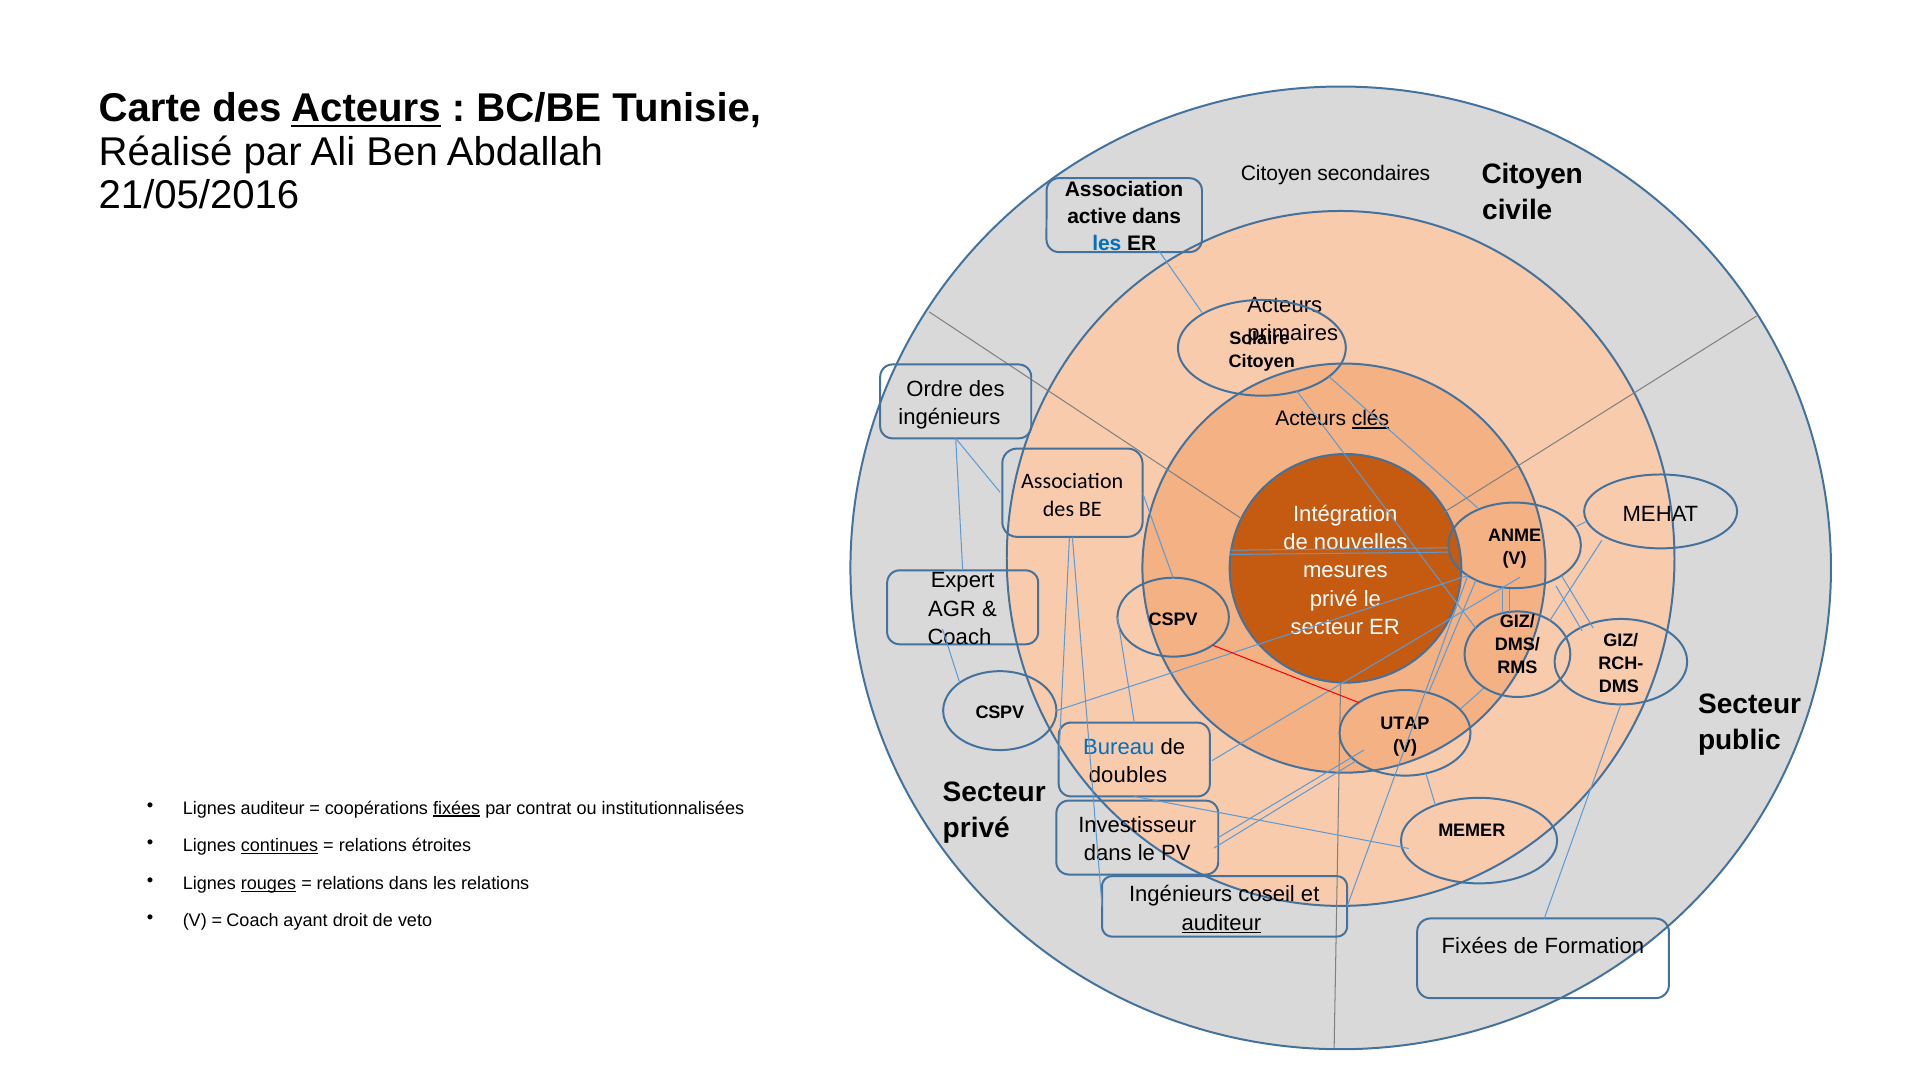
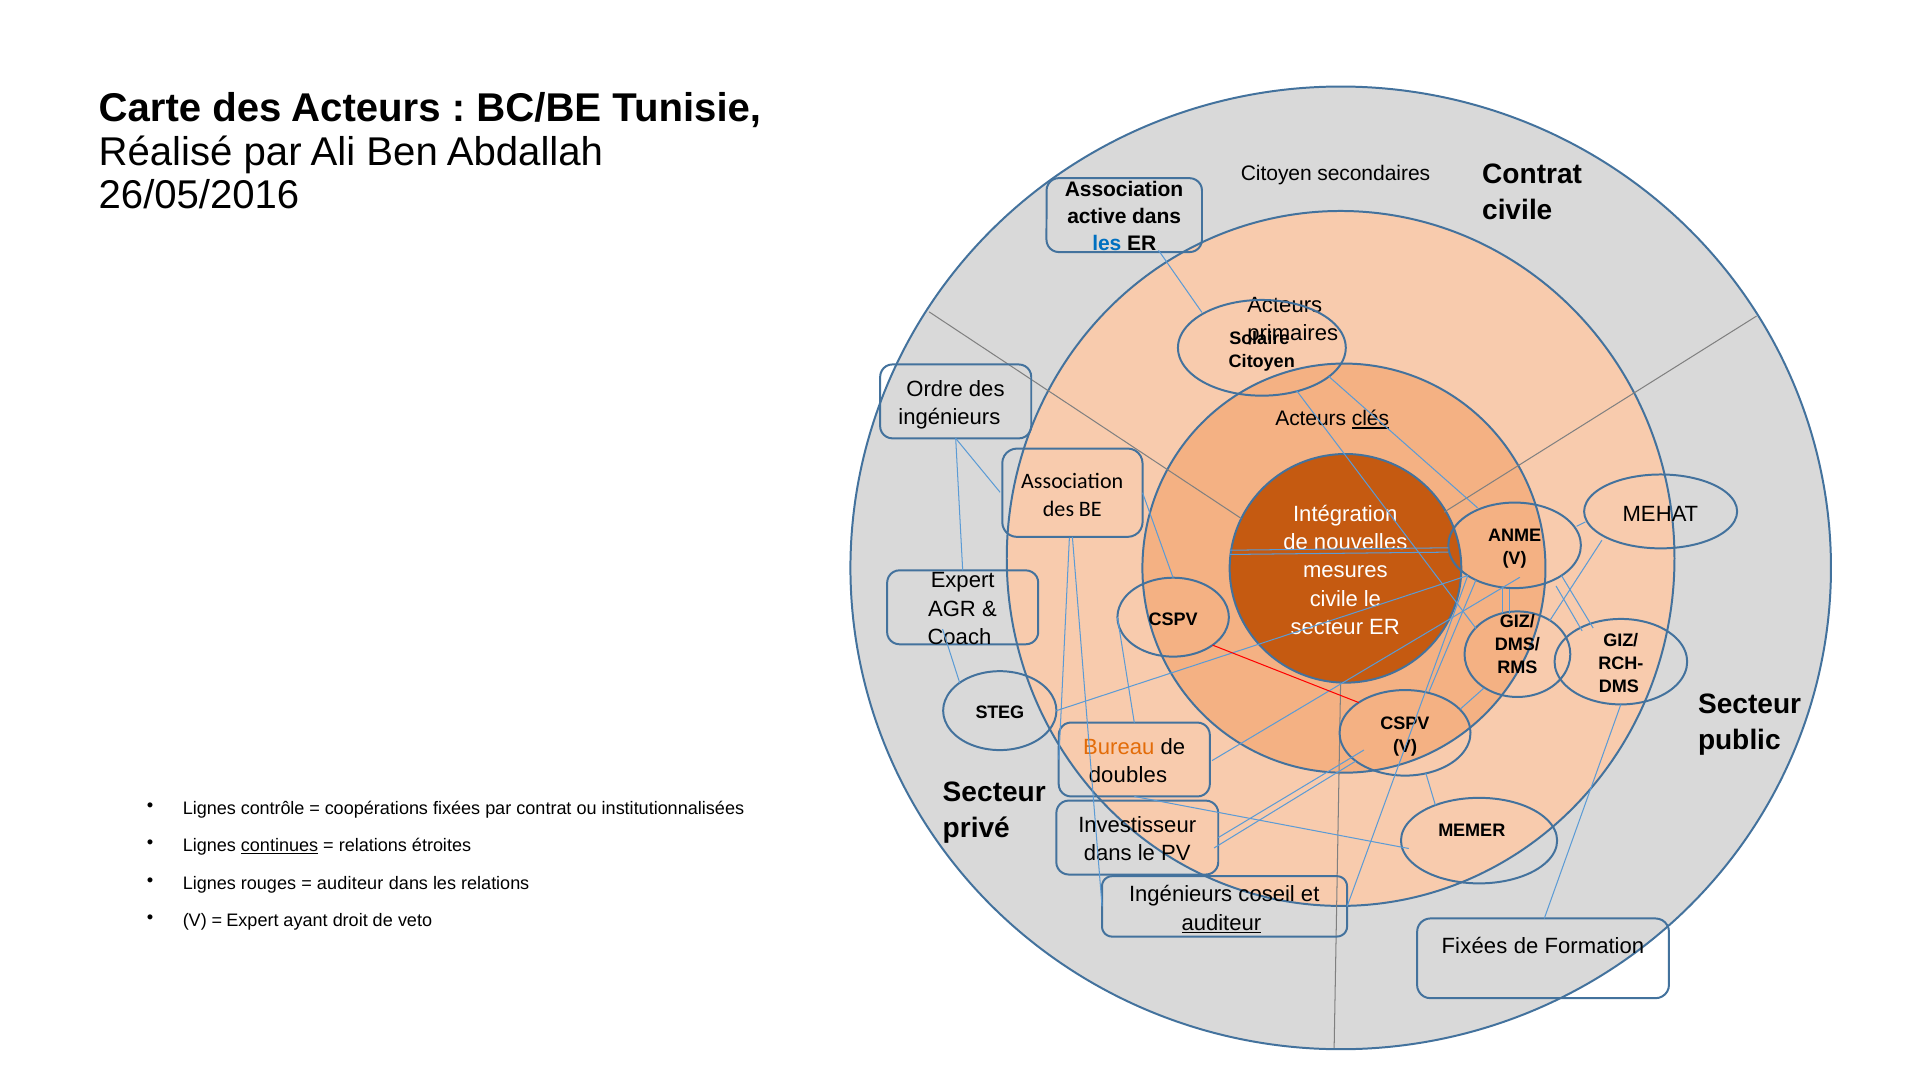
Acteurs underline: present -> none (366, 109)
Citoyen: Citoyen -> Contrat (1532, 174)
21/05/2016: 21/05/2016 -> 26/05/2016 (199, 195)
privé: privé -> civile (1334, 599)
CSPV: CSPV -> STEG (1000, 712)
UTAP: UTAP -> CSPV (1405, 723)
Bureau colour: blue -> orange (1119, 747)
Lignes auditeur: auditeur -> contrôle (273, 808)
fixées underline: present -> none (457, 808)
rouges underline: present -> none (268, 883)
relations: relations -> auditeur (350, 883)
Coach: Coach -> Expert (253, 921)
